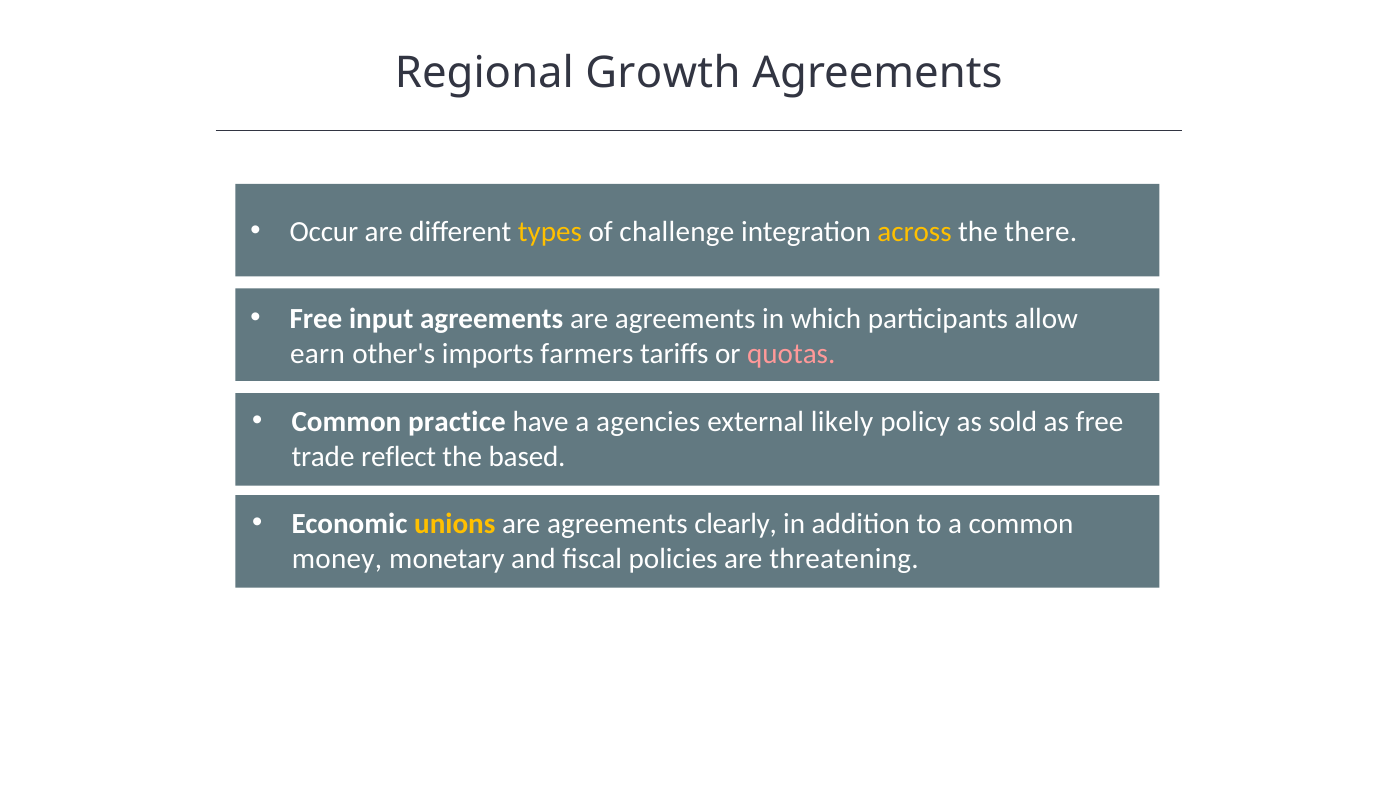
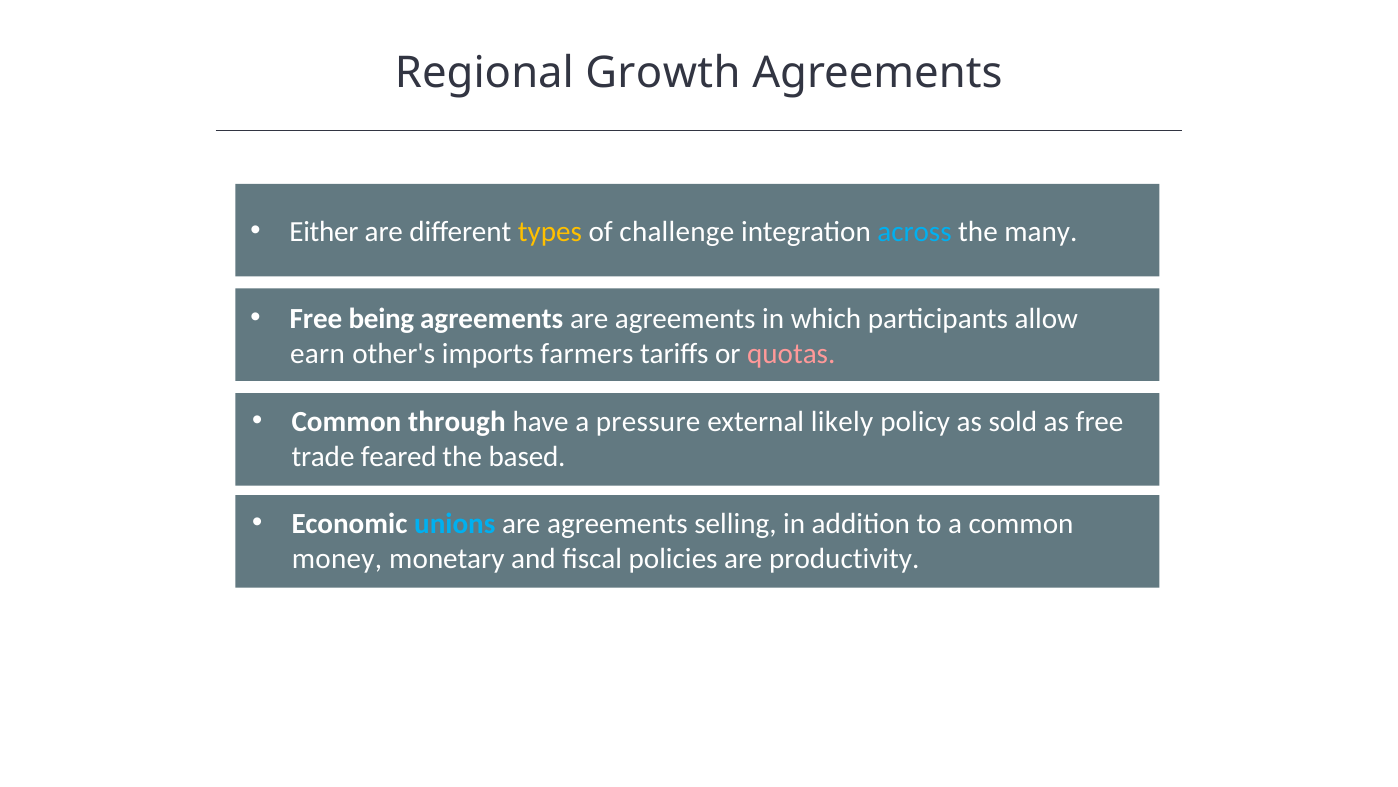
Occur: Occur -> Either (324, 232)
across colour: yellow -> light blue (915, 232)
there: there -> many (1041, 232)
input: input -> being (381, 319)
practice: practice -> through (457, 421)
agencies: agencies -> pressure (648, 421)
reflect: reflect -> feared (399, 456)
unions colour: yellow -> light blue (455, 523)
clearly: clearly -> selling (735, 523)
threatening: threatening -> productivity (844, 558)
